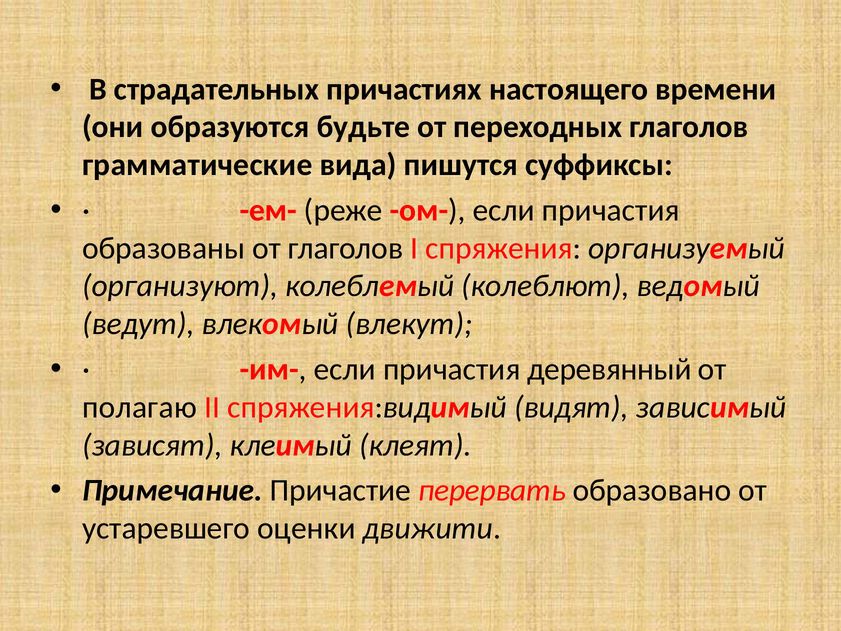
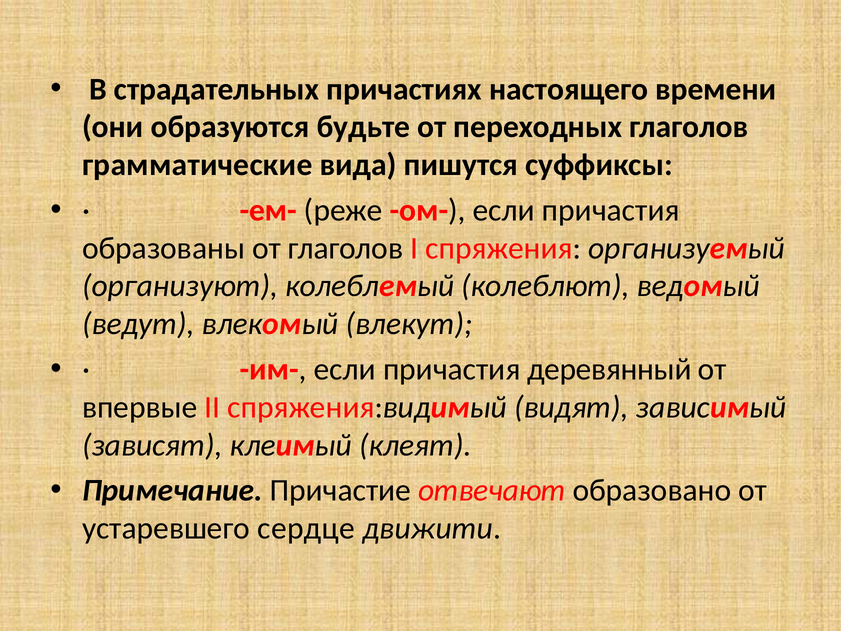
полагаю: полагаю -> впервые (140, 407)
перервать: перервать -> отвечают (492, 490)
оценки: оценки -> сердце (306, 528)
